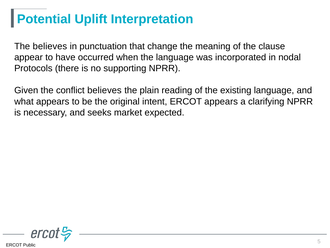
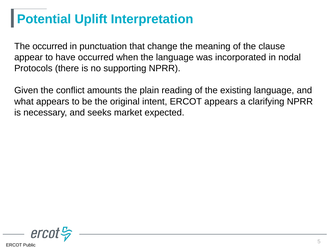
The believes: believes -> occurred (50, 46)
conflict believes: believes -> amounts (105, 90)
